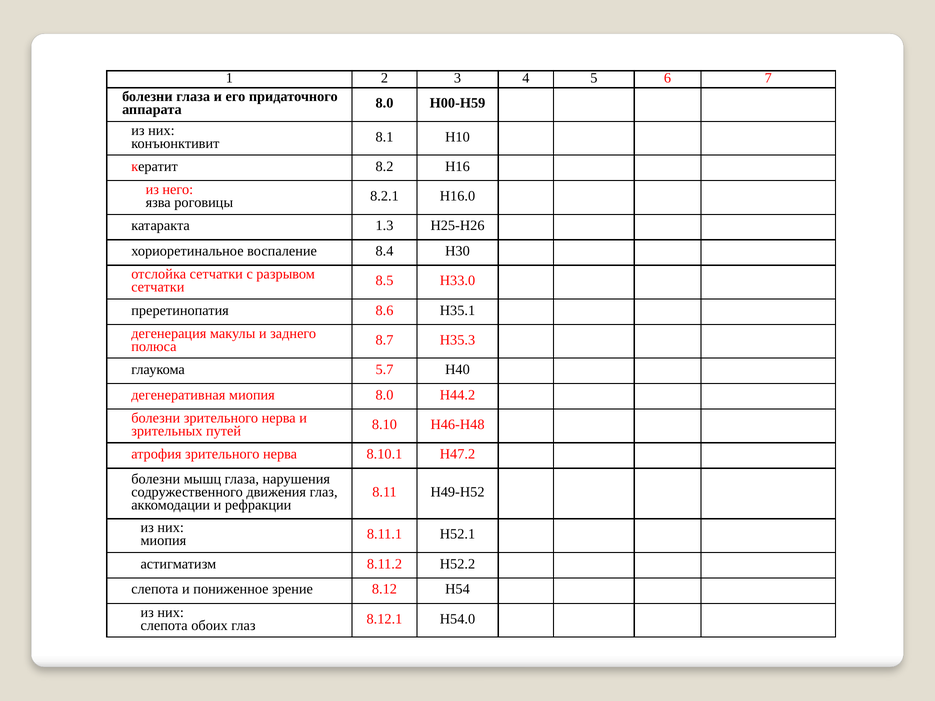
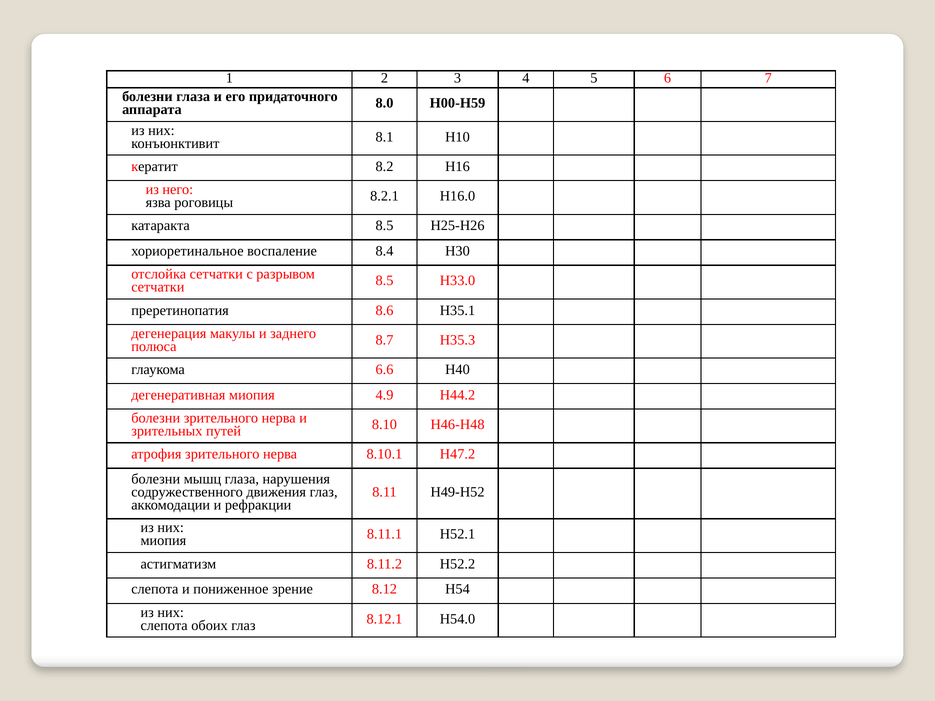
катаракта 1.3: 1.3 -> 8.5 (384, 226)
5.7: 5.7 -> 6.6 (384, 370)
миопия 8.0: 8.0 -> 4.9 (384, 395)
